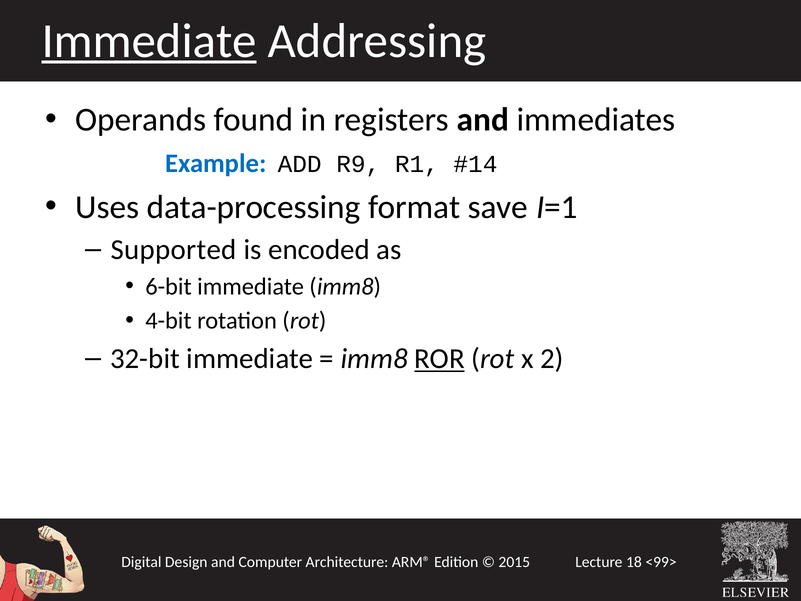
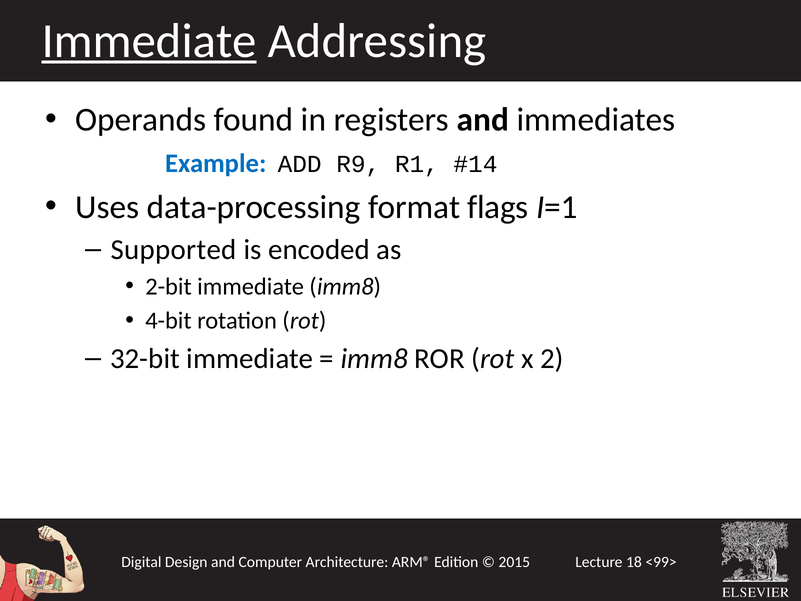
save: save -> flags (498, 207)
6-bit: 6-bit -> 2-bit (168, 286)
ROR underline: present -> none (440, 359)
